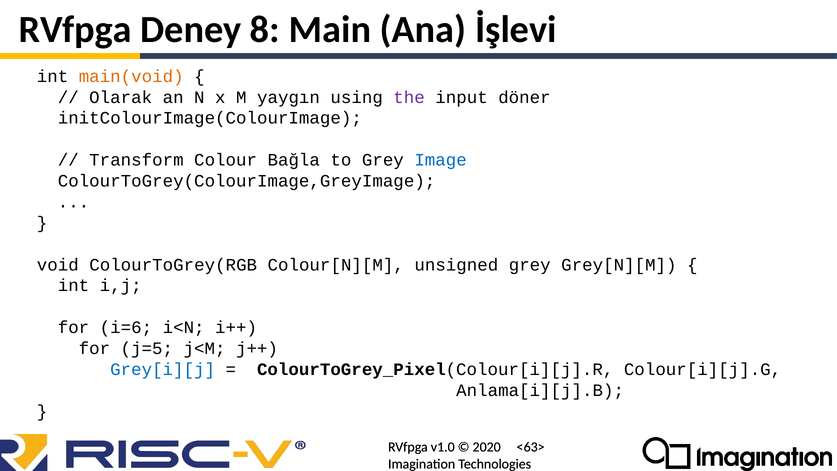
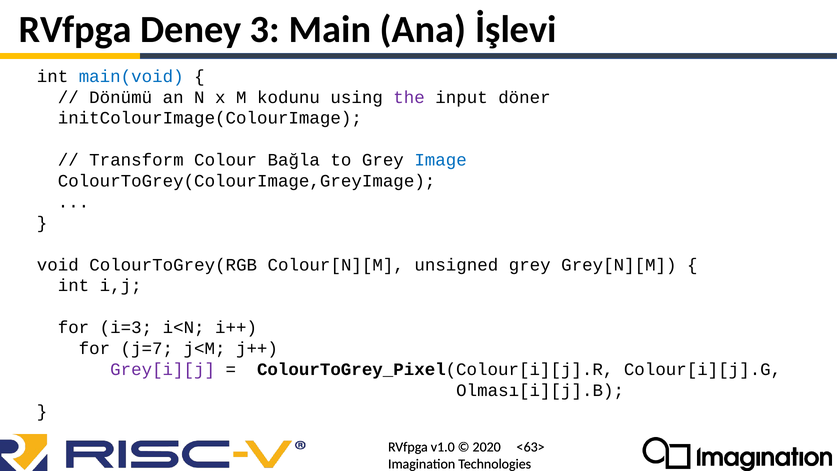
8: 8 -> 3 (265, 30)
main(void colour: orange -> blue (131, 76)
Olarak: Olarak -> Dönümü (121, 97)
yaygın: yaygın -> kodunu (289, 97)
i=6: i=6 -> i=3 (126, 327)
j=5: j=5 -> j=7 (147, 348)
Grey[i][j colour: blue -> purple (163, 369)
Anlama[i][j].B: Anlama[i][j].B -> Olması[i][j].B (540, 390)
